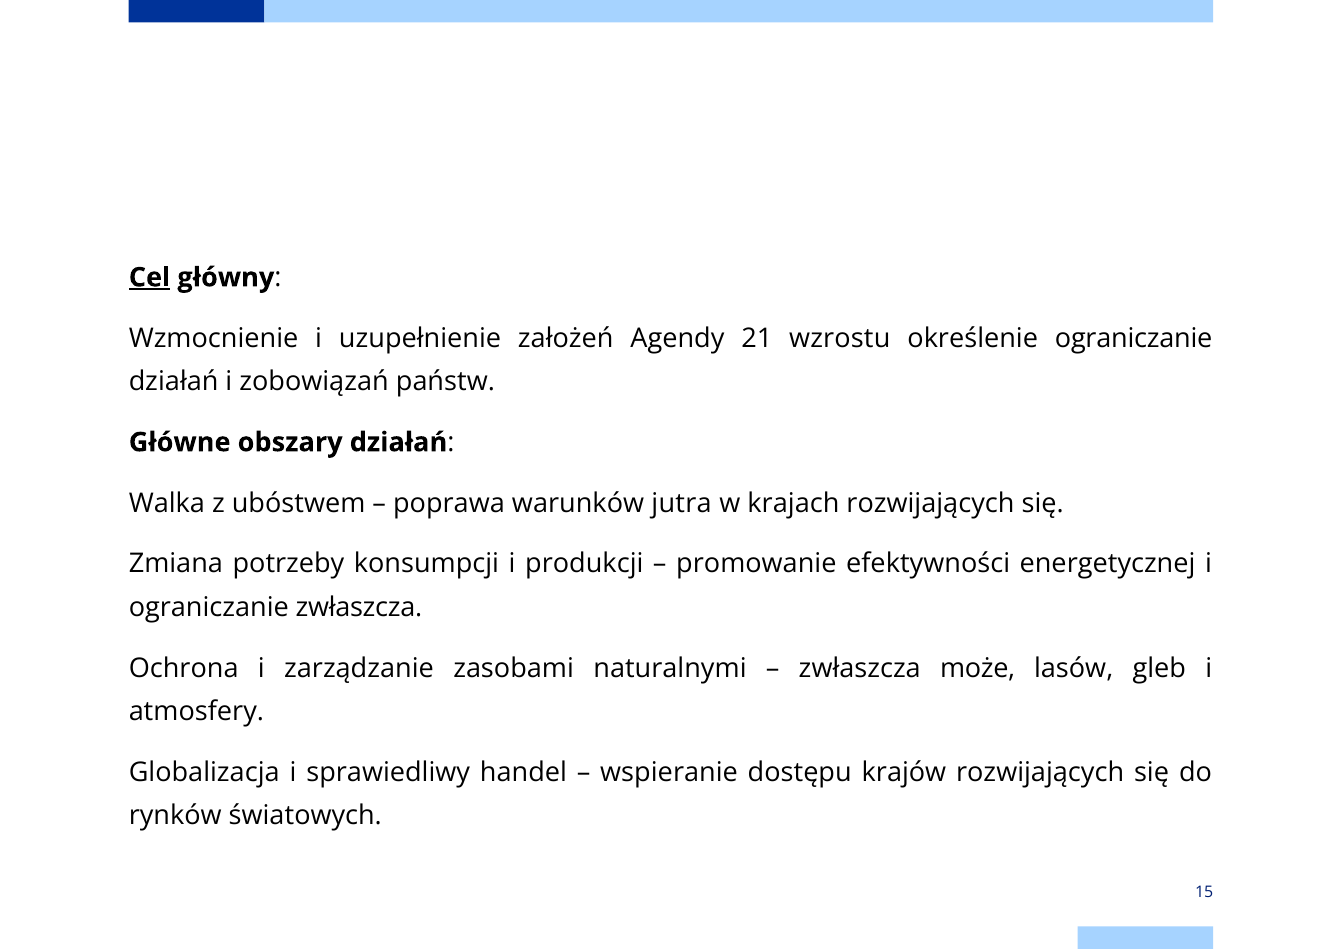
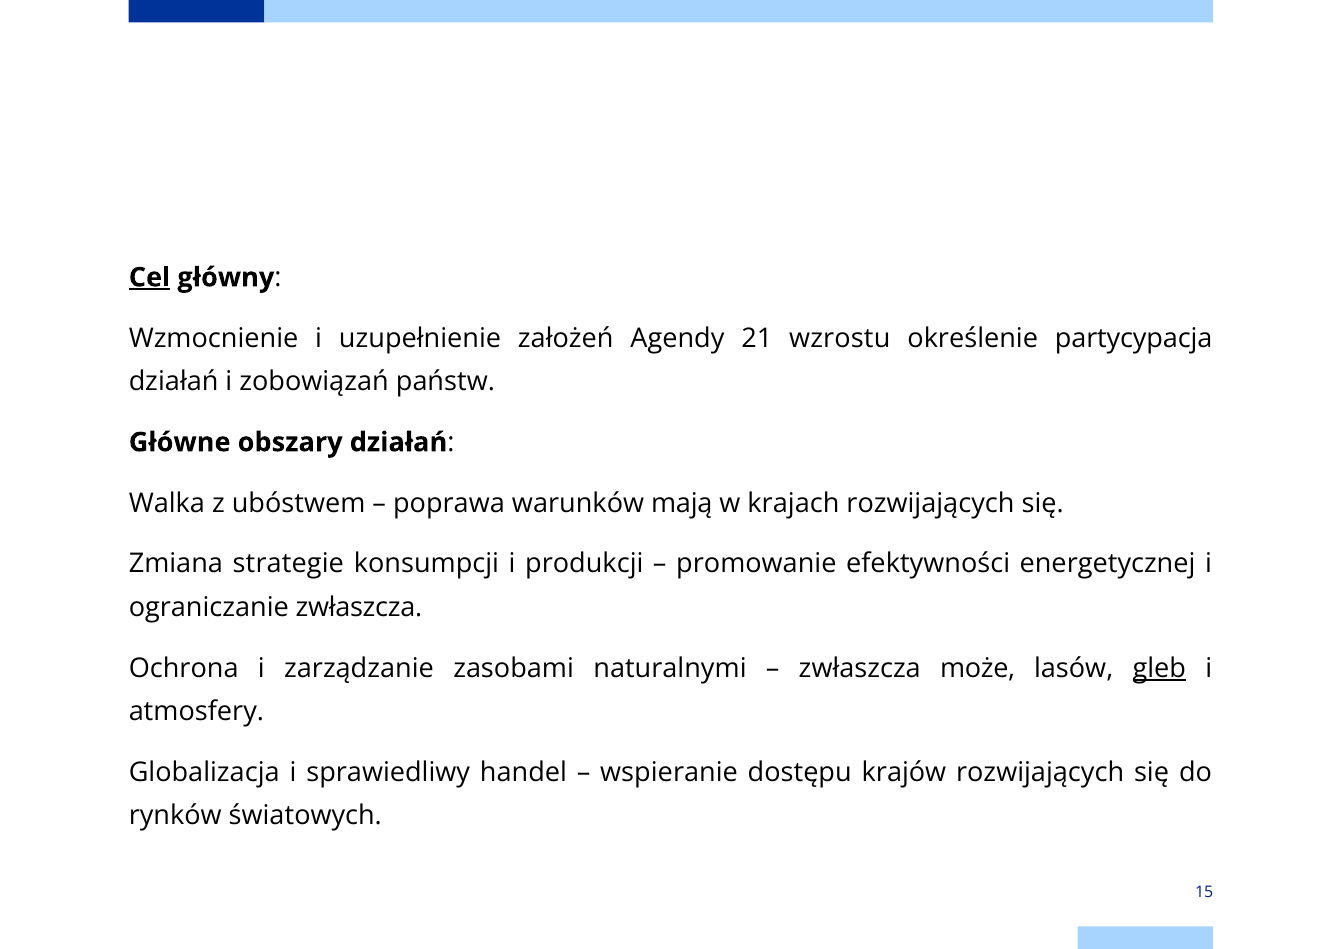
określenie ograniczanie: ograniczanie -> partycypacja (1134, 338)
jutra: jutra -> mają (682, 503)
potrzeby: potrzeby -> strategie (288, 564)
gleb underline: none -> present (1159, 668)
